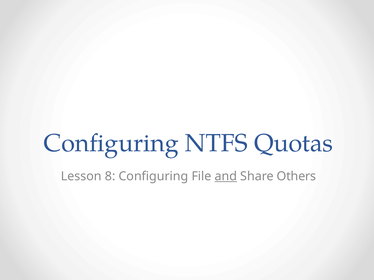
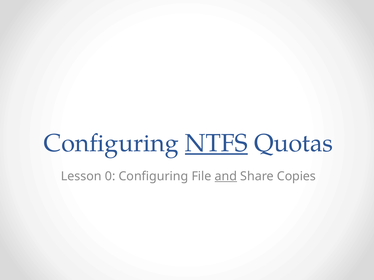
NTFS underline: none -> present (216, 143)
8: 8 -> 0 (110, 177)
Others: Others -> Copies (296, 177)
